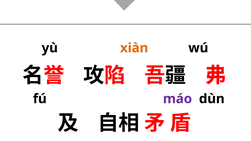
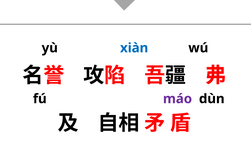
xiàn colour: orange -> blue (134, 48)
